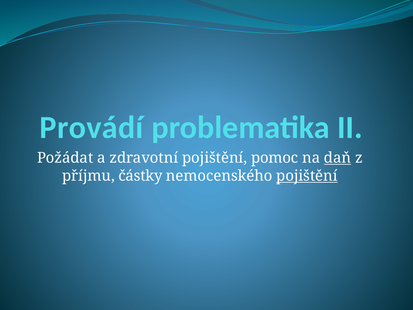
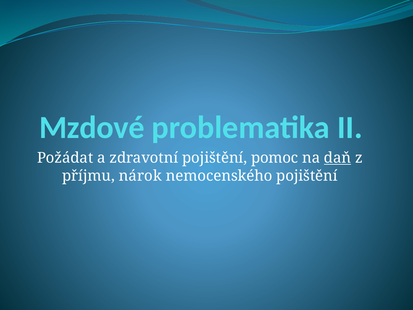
Provádí: Provádí -> Mzdové (92, 128)
částky: částky -> nárok (140, 176)
pojištění underline: present -> none (307, 176)
